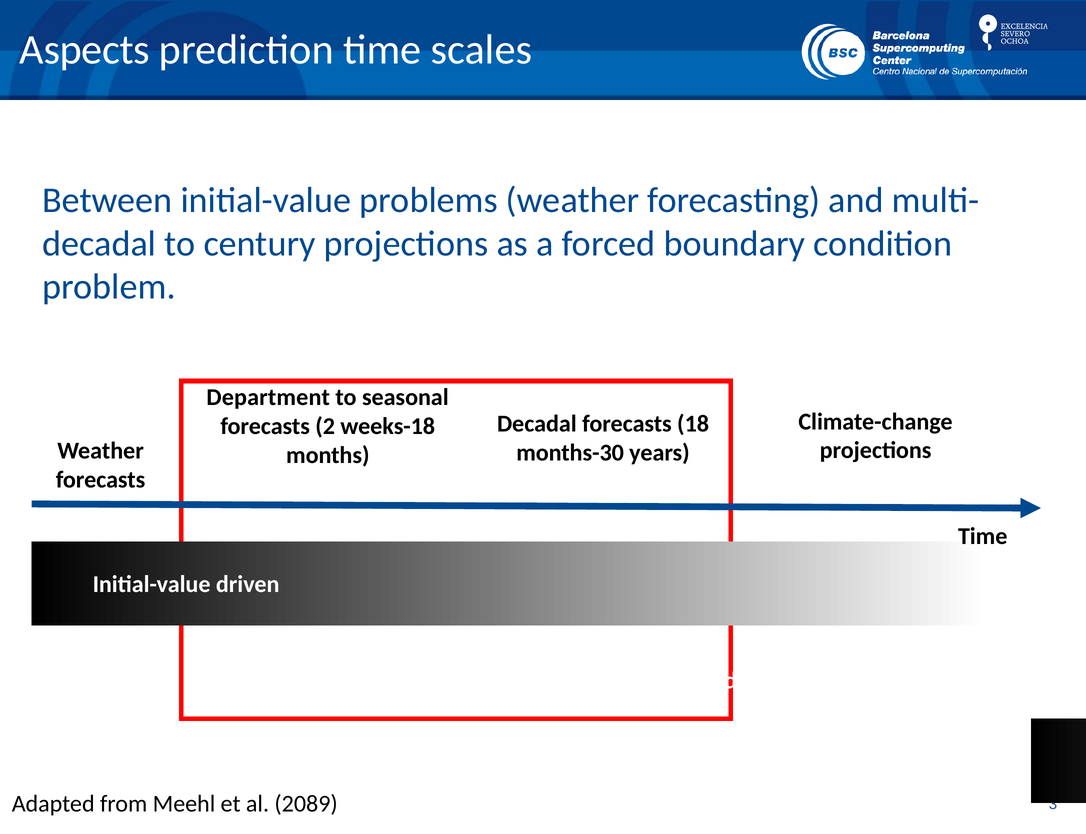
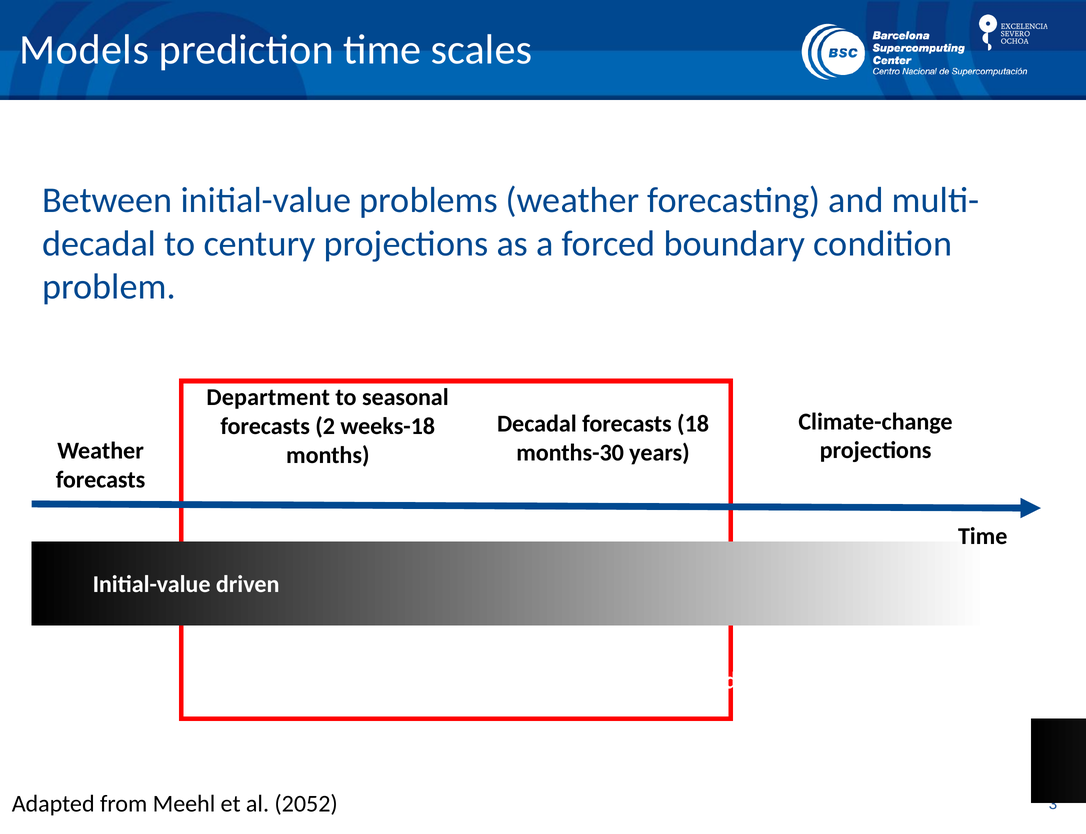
Aspects: Aspects -> Models (84, 50)
2089: 2089 -> 2052 (306, 804)
